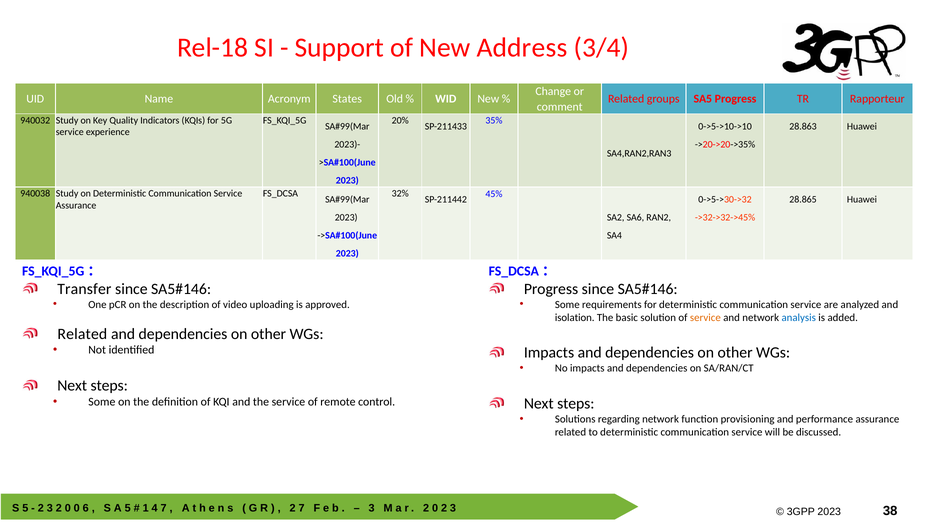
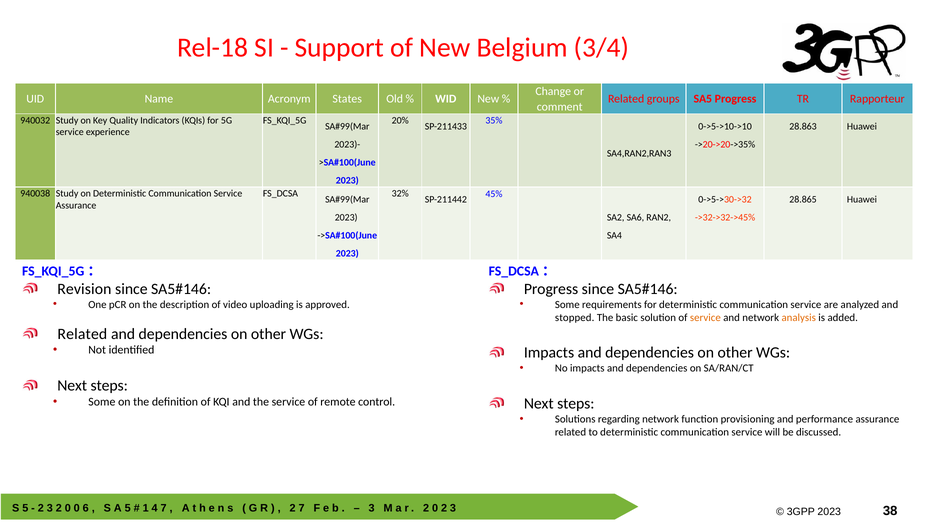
Address: Address -> Belgium (522, 47)
Transfer: Transfer -> Revision (84, 289)
isolation: isolation -> stopped (575, 317)
analysis colour: blue -> orange (799, 317)
